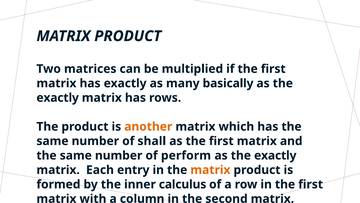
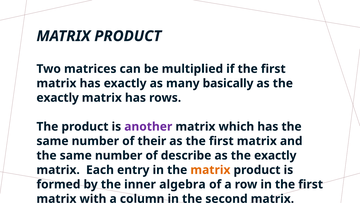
another colour: orange -> purple (148, 126)
shall: shall -> their (152, 141)
perform: perform -> describe (186, 155)
calculus: calculus -> algebra (182, 184)
